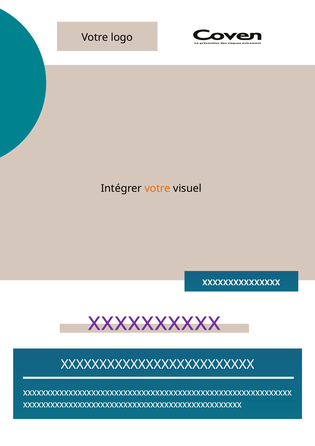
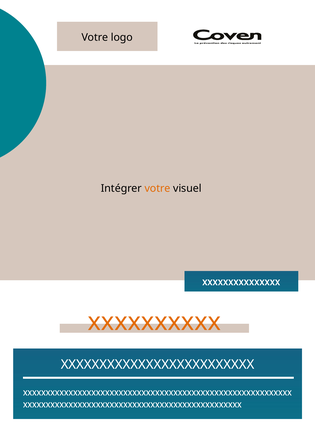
xxxxxxxxxx colour: purple -> orange (154, 322)
